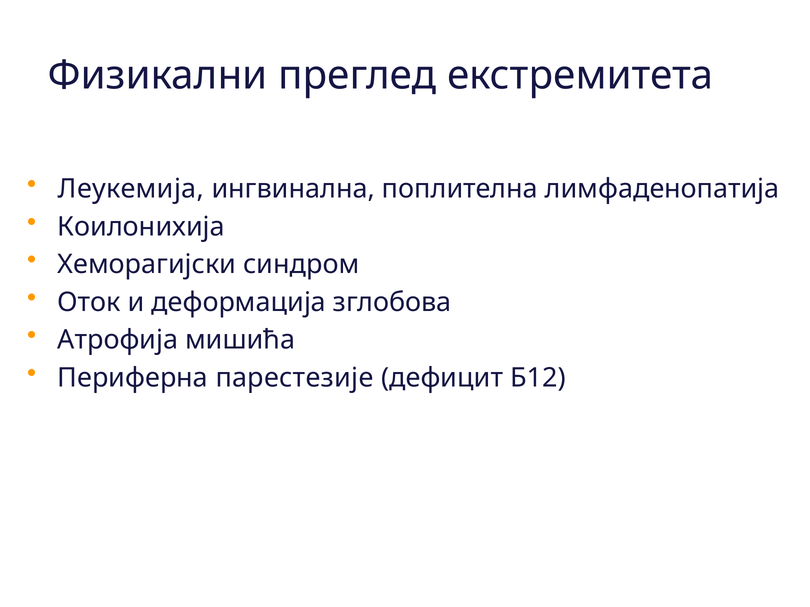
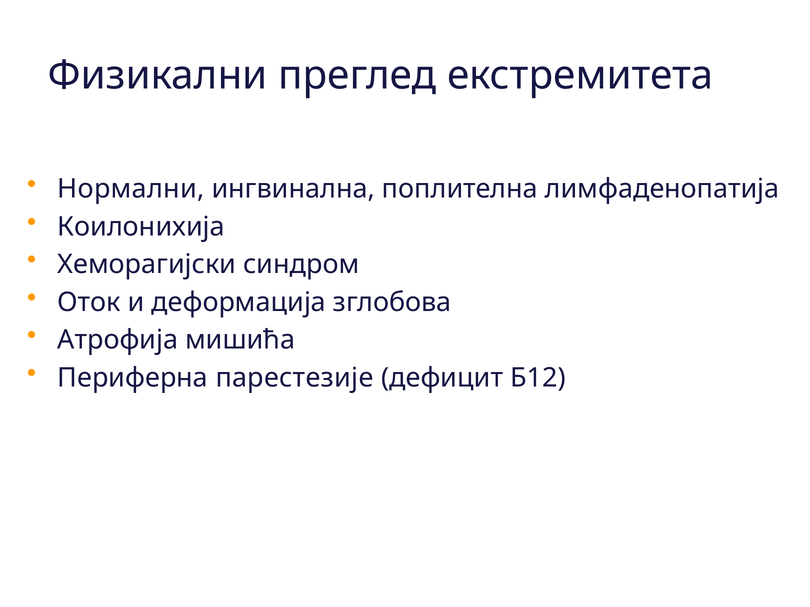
Леукемија: Леукемија -> Нормални (131, 189)
